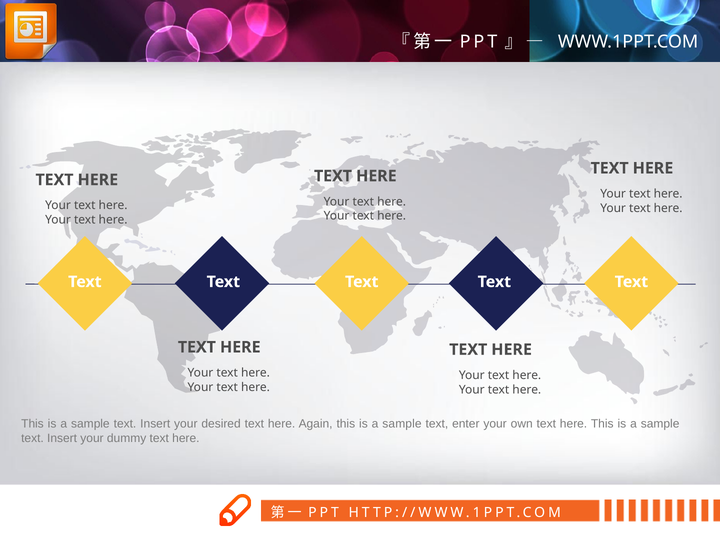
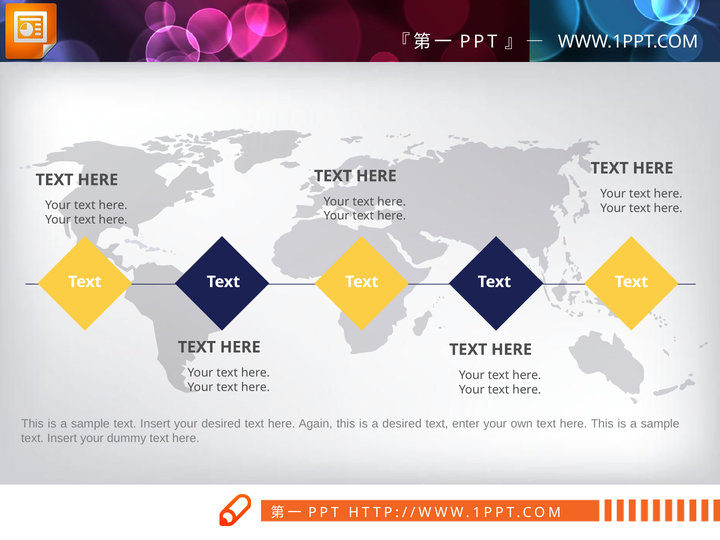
sample: sample -> desired (402, 424)
